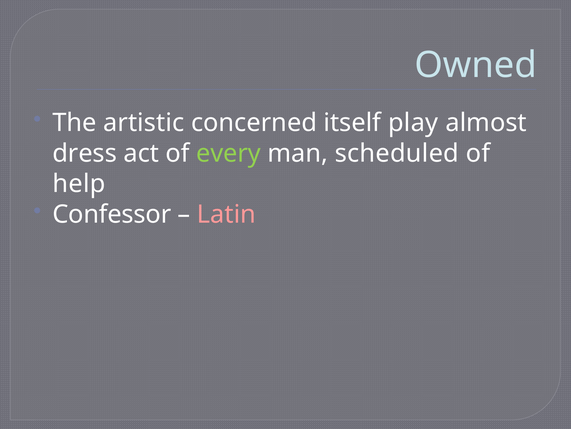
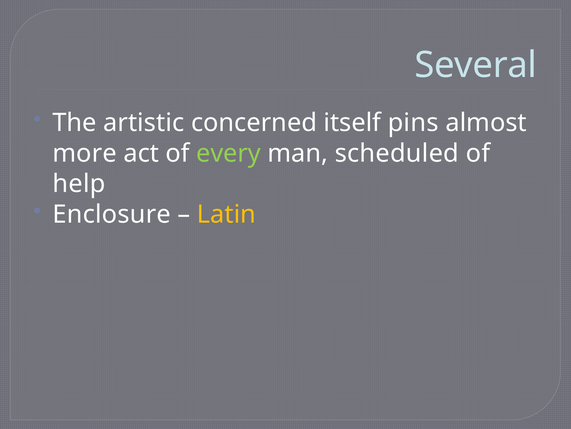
Owned: Owned -> Several (476, 65)
play: play -> pins (413, 123)
dress: dress -> more (85, 153)
Confessor: Confessor -> Enclosure (112, 214)
Latin colour: pink -> yellow (226, 214)
